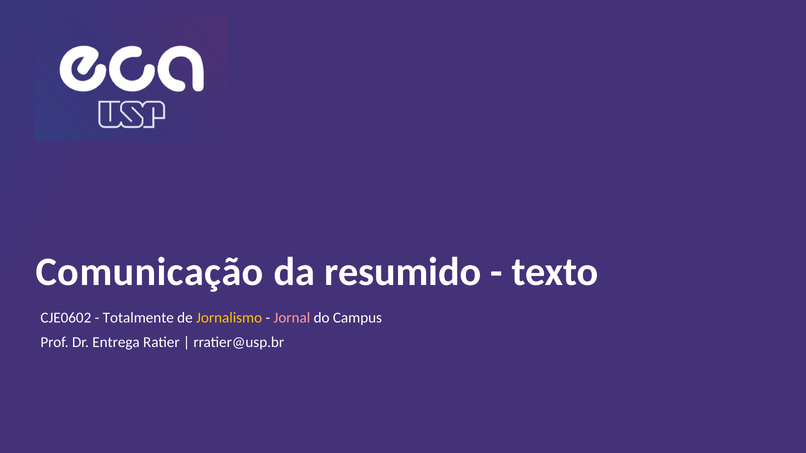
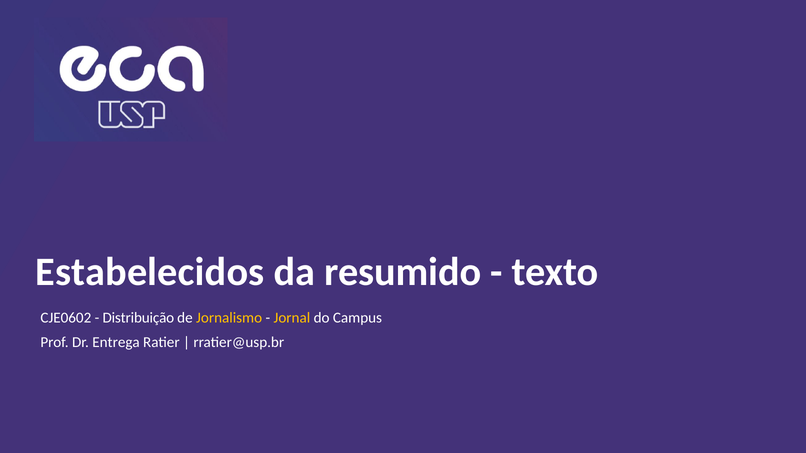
Comunicação: Comunicação -> Estabelecidos (150, 272)
Totalmente: Totalmente -> Distribuição (138, 318)
Jornal colour: pink -> yellow (292, 318)
